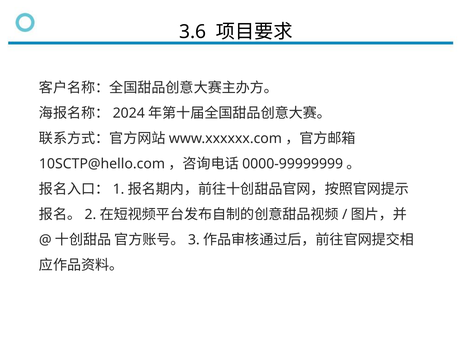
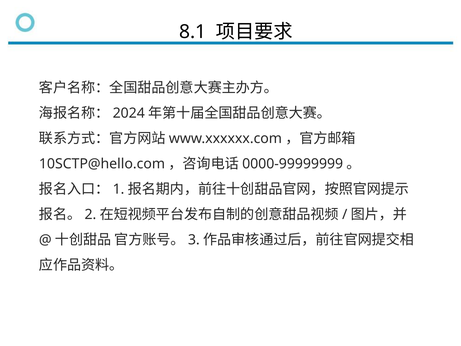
3.6: 3.6 -> 8.1 (193, 32)
